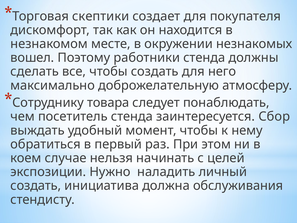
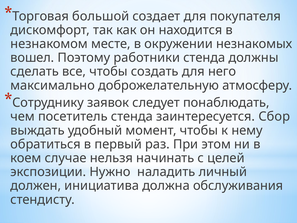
скептики: скептики -> большой (101, 16)
товара: товара -> заявок (108, 103)
создать: создать -> должен (36, 186)
